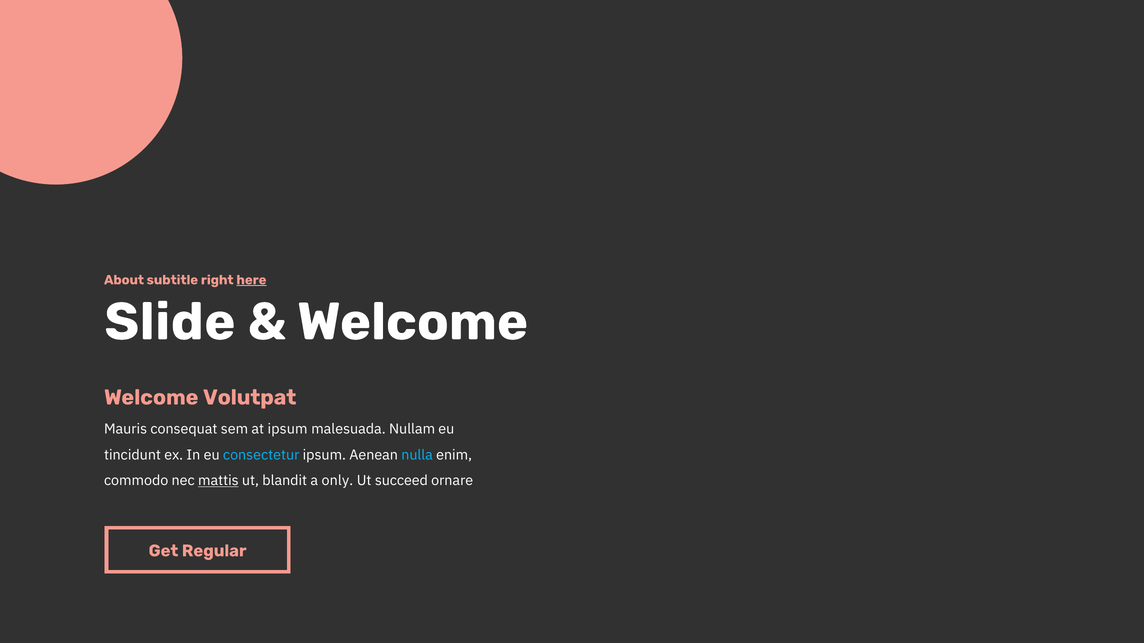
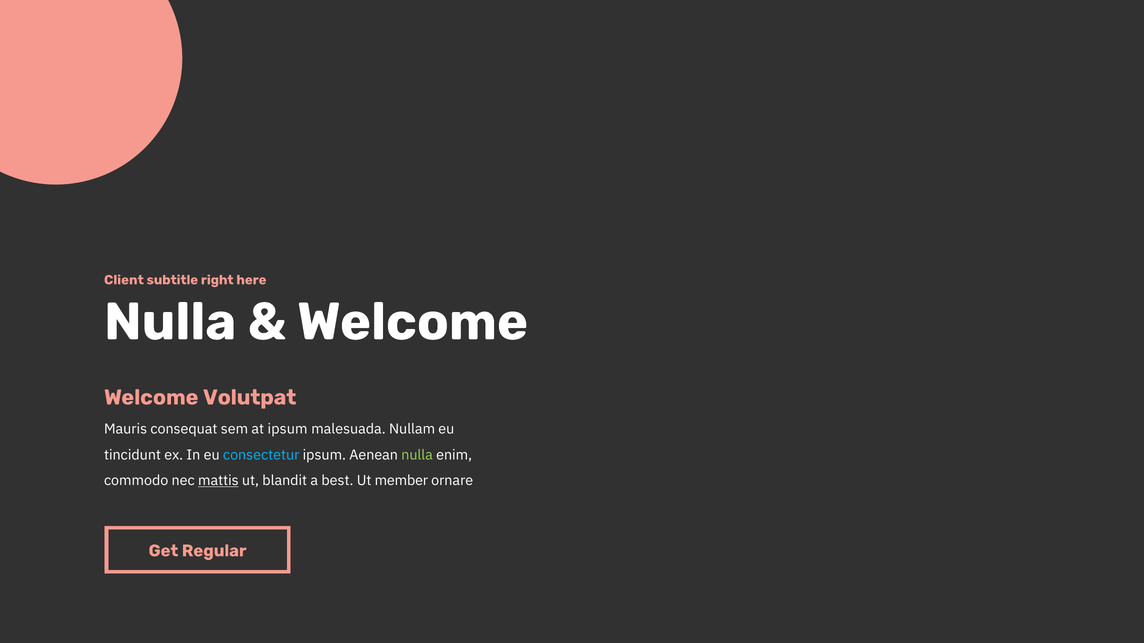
About: About -> Client (124, 280)
here underline: present -> none (251, 280)
Slide: Slide -> Nulla (170, 322)
nulla colour: light blue -> light green (417, 455)
only: only -> best (337, 481)
succeed: succeed -> member (401, 481)
